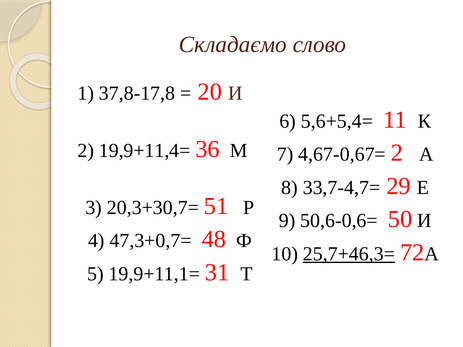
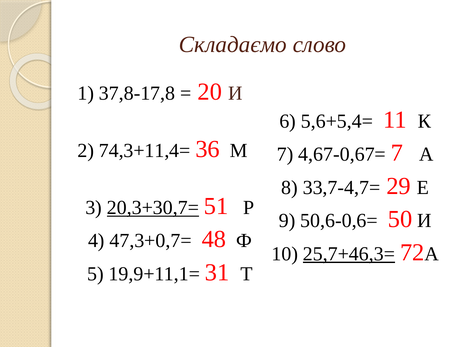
19,9+11,4=: 19,9+11,4= -> 74,3+11,4= (145, 151)
4,67-0,67= 2: 2 -> 7 (397, 153)
20,3+30,7= underline: none -> present (153, 208)
